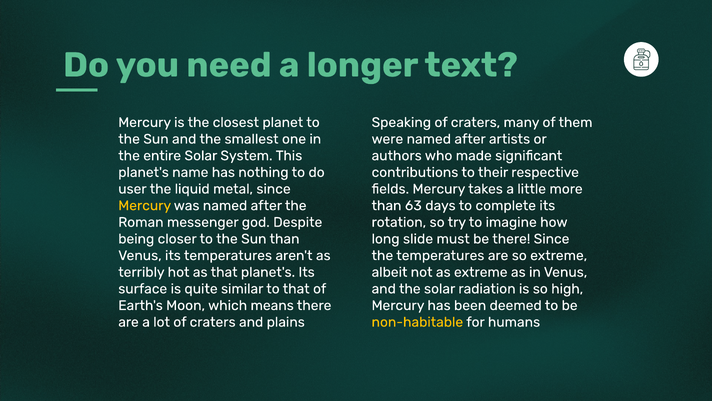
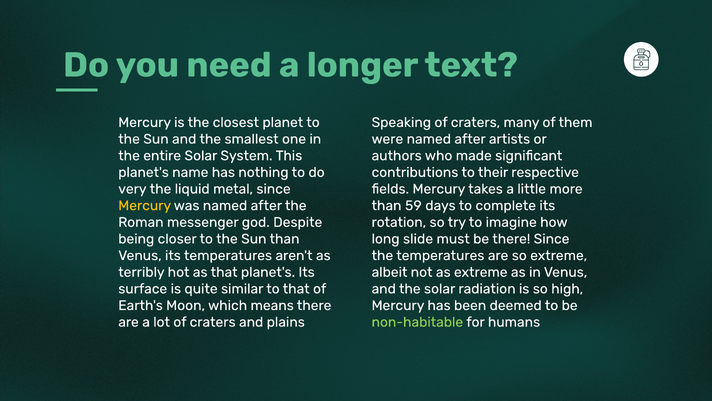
user: user -> very (132, 189)
63: 63 -> 59 (413, 205)
non-habitable colour: yellow -> light green (417, 322)
